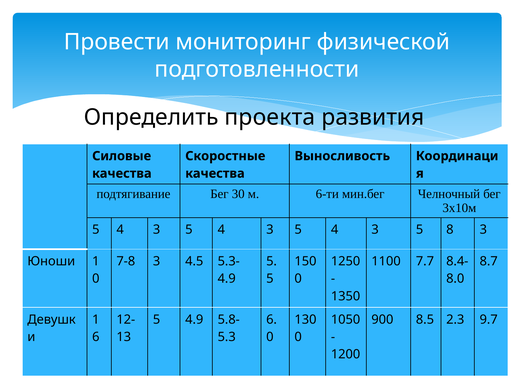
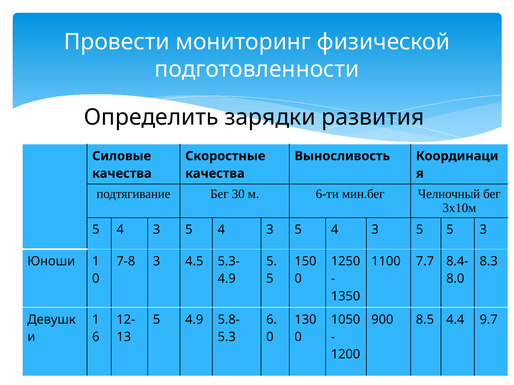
проекта: проекта -> зарядки (270, 118)
3 5 8: 8 -> 5 (450, 230)
8.7: 8.7 -> 8.3 (489, 262)
2.3: 2.3 -> 4.4 (455, 320)
